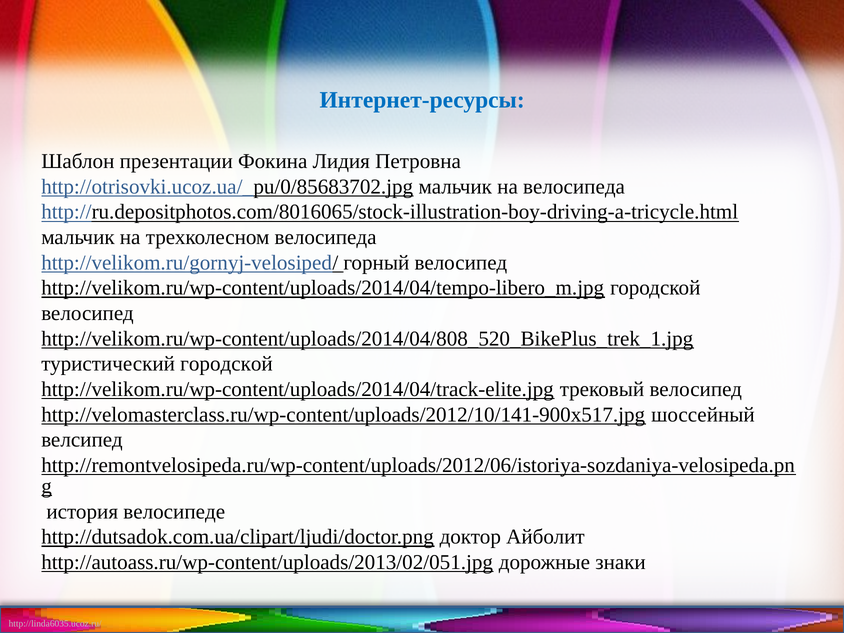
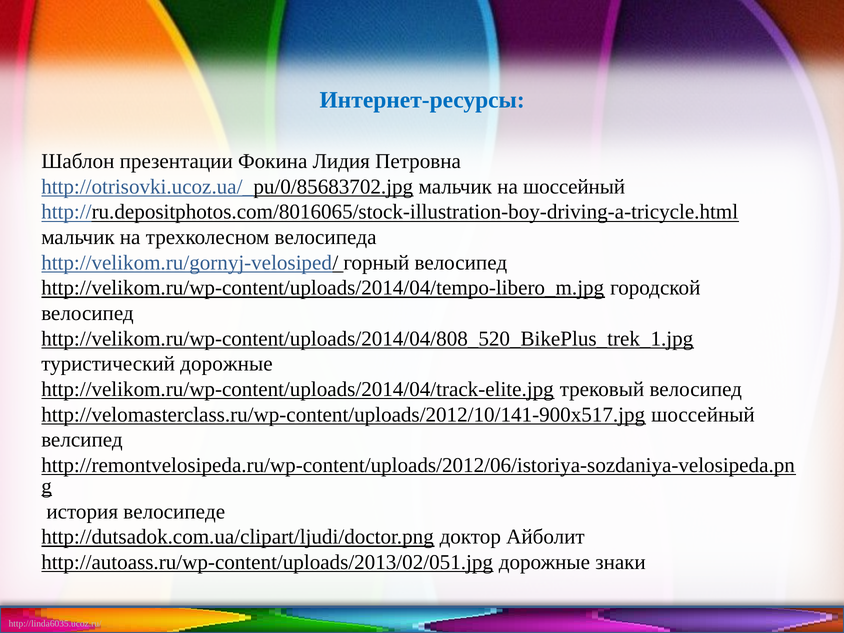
на велосипеда: велосипеда -> шоссейный (574, 187)
туристический городской: городской -> дорожные (226, 364)
